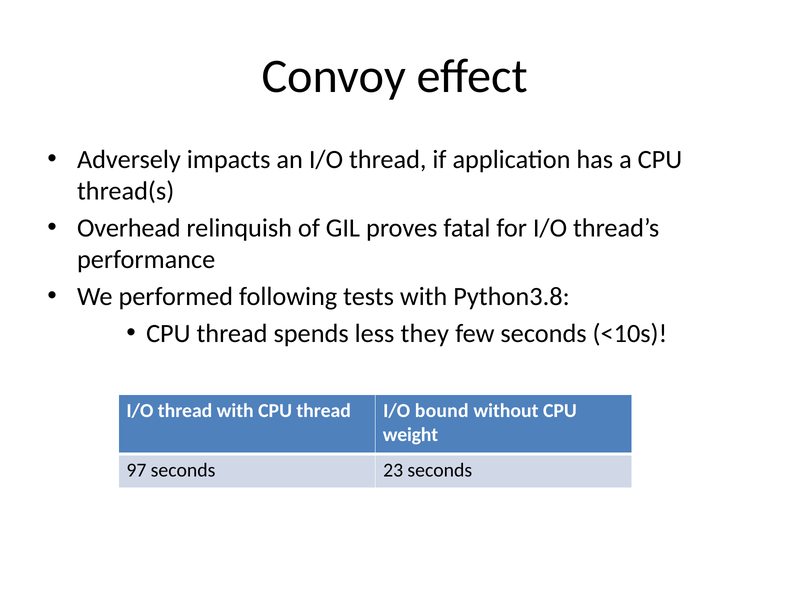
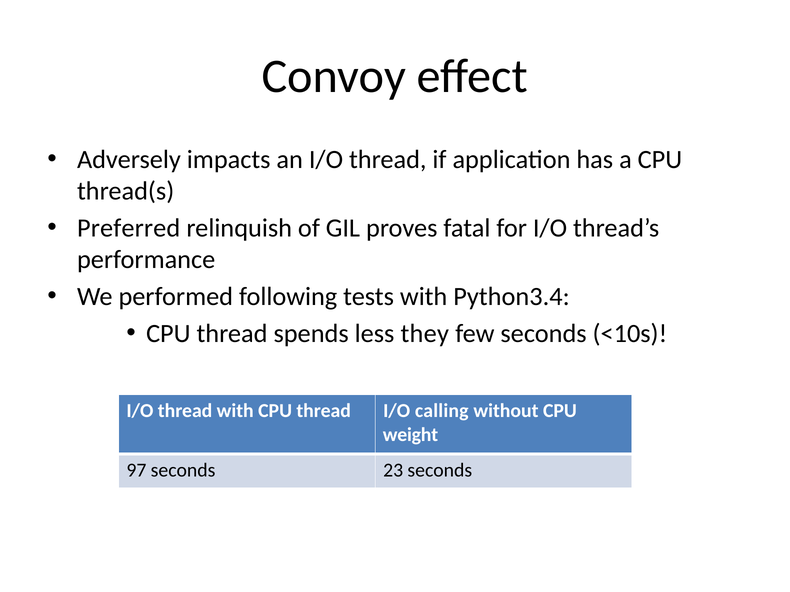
Overhead: Overhead -> Preferred (129, 228)
Python3.8: Python3.8 -> Python3.4 (512, 297)
bound: bound -> calling (442, 411)
